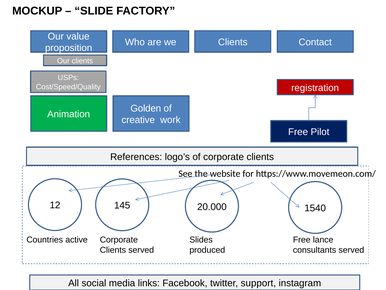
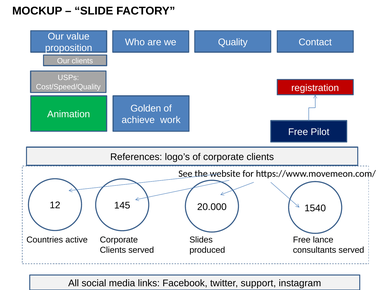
we Clients: Clients -> Quality (233, 42)
creative: creative -> achieve (138, 120)
